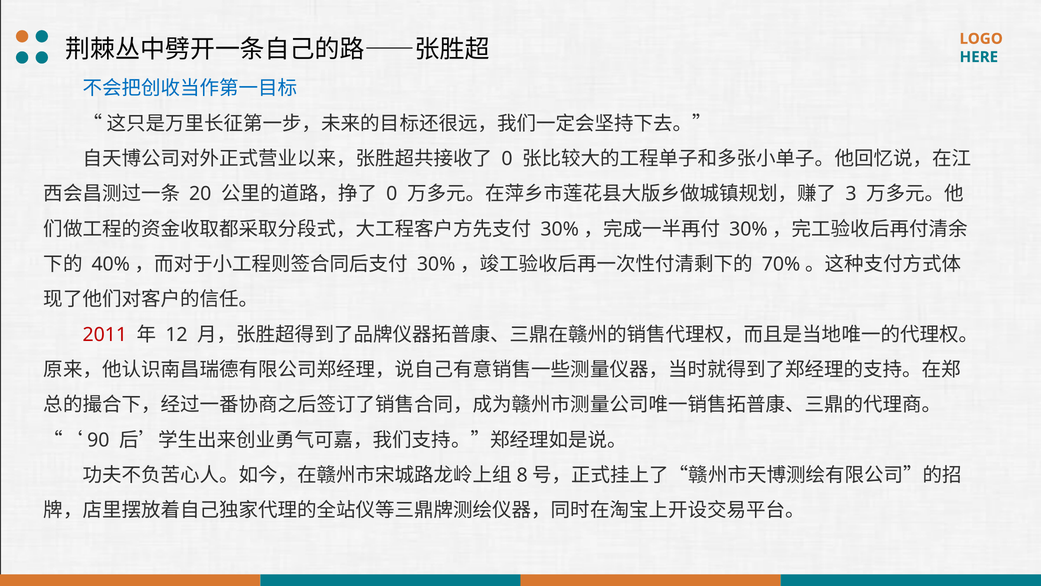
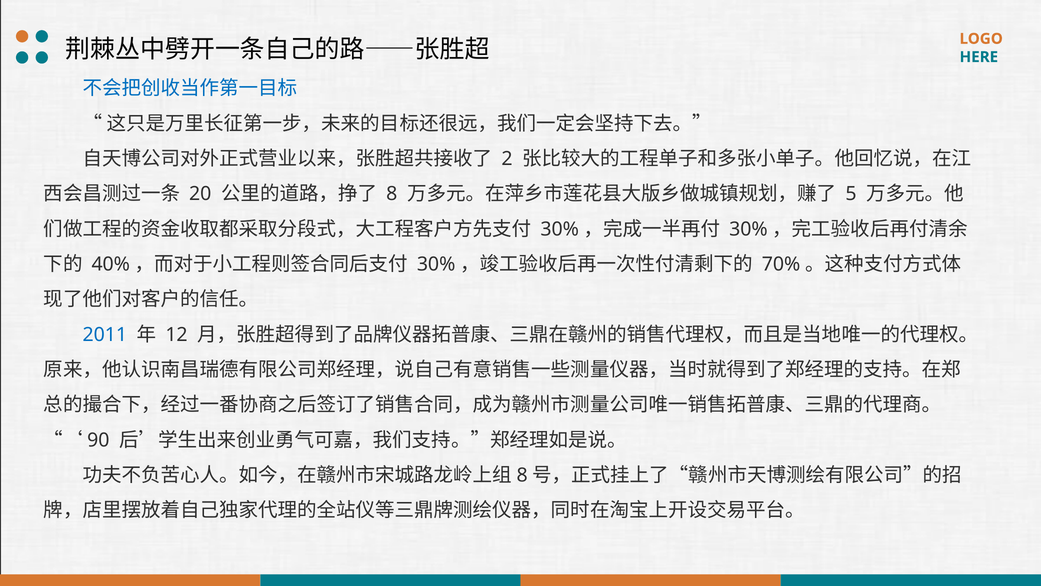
0: 0 -> 2 (507, 159)
0: 0 -> 8 (392, 194)
3: 3 -> 5 (851, 194)
2011 colour: red -> blue (105, 334)
